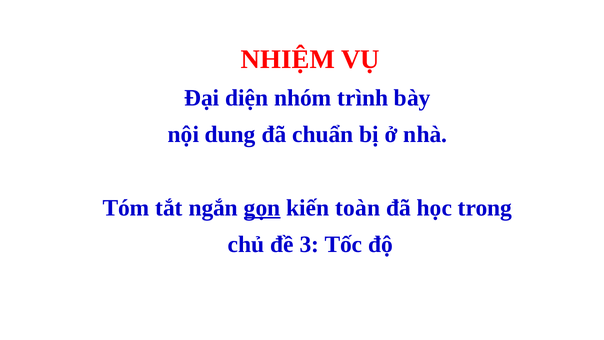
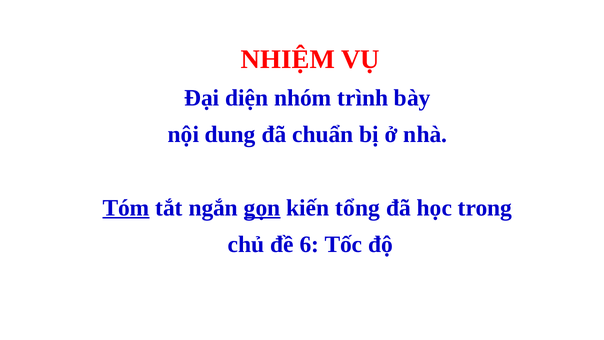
Tóm underline: none -> present (126, 208)
toàn: toàn -> tổng (358, 208)
3: 3 -> 6 (309, 244)
